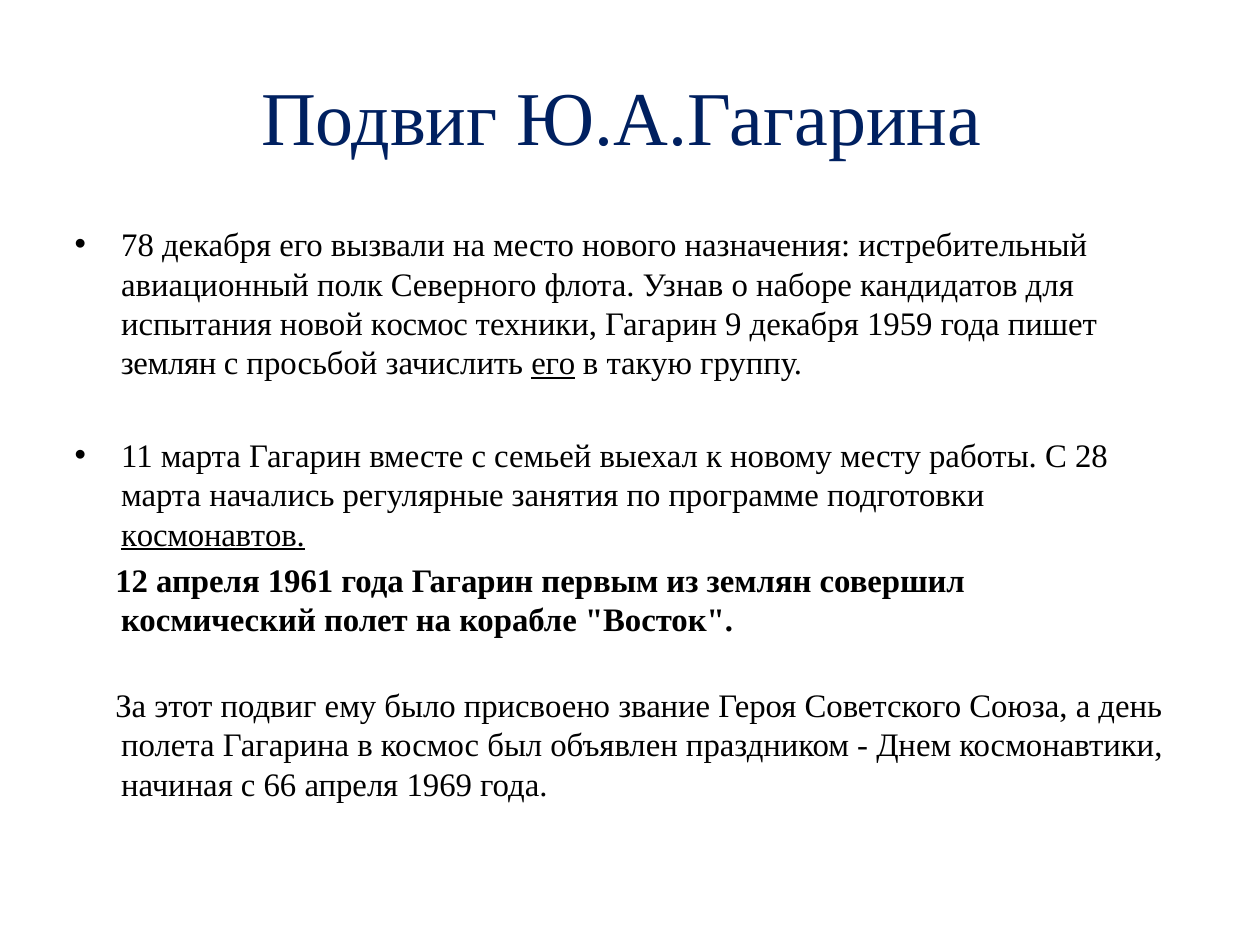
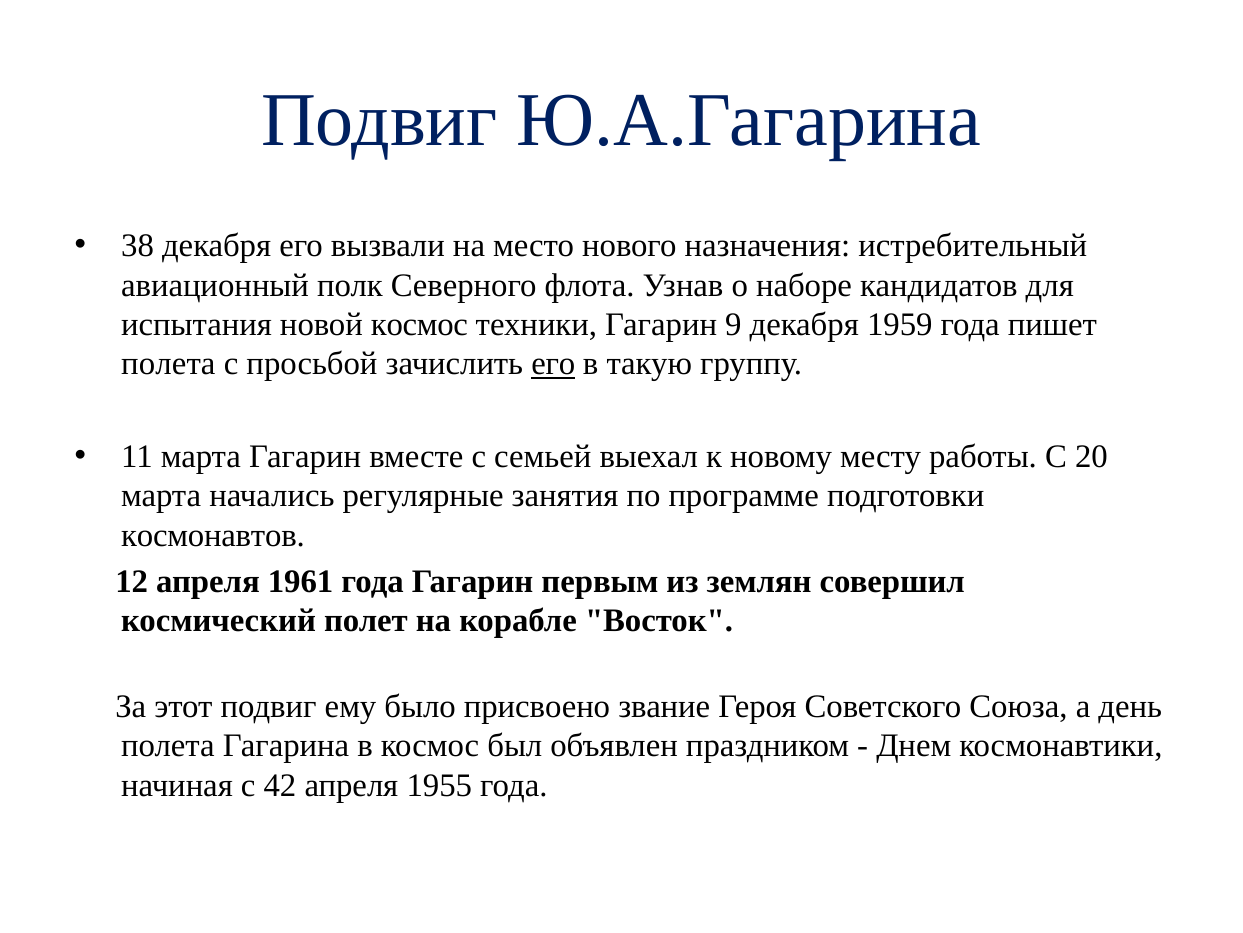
78: 78 -> 38 (138, 246)
землян: землян -> полета (168, 364)
28: 28 -> 20 (1091, 456)
космонавтов underline: present -> none (213, 535)
66: 66 -> 42 (280, 785)
1969: 1969 -> 1955 (439, 785)
